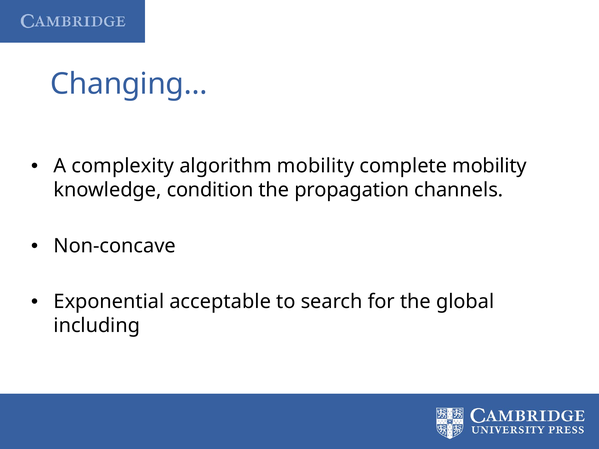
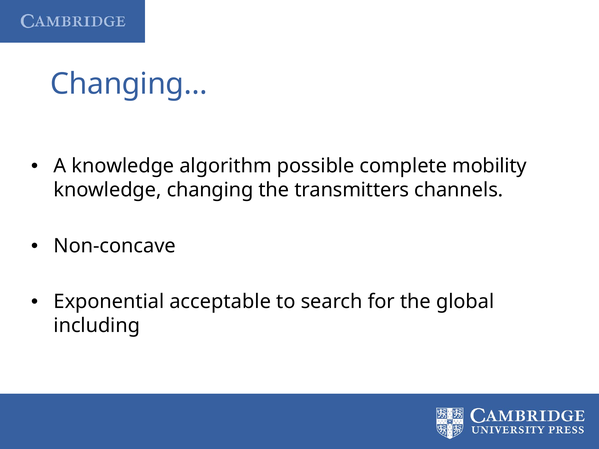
A complexity: complexity -> knowledge (123, 166)
algorithm mobility: mobility -> possible (316, 166)
condition: condition -> changing (210, 190)
propagation: propagation -> transmitters (352, 190)
